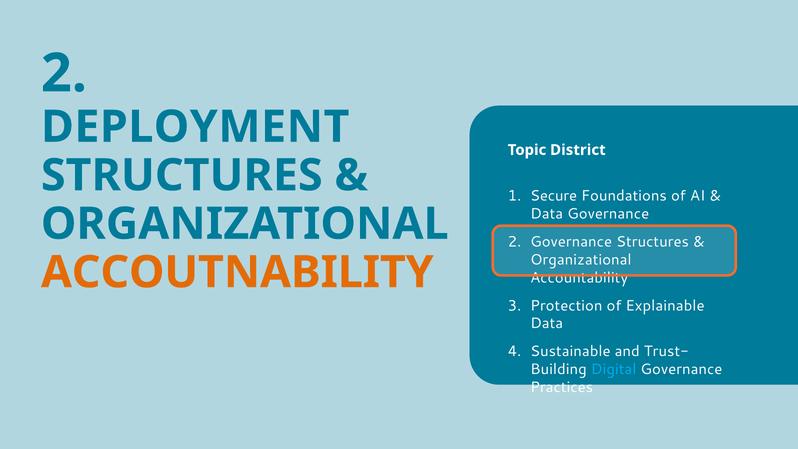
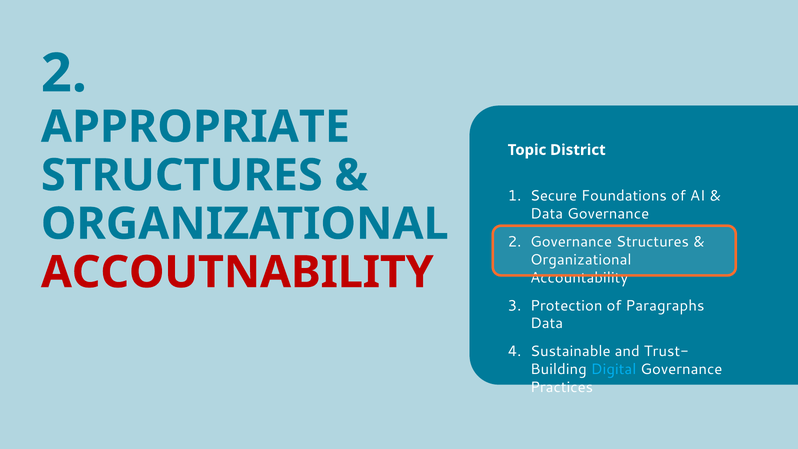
DEPLOYMENT: DEPLOYMENT -> APPROPRIATE (195, 127)
ACCOUTNABILITY colour: orange -> red (237, 272)
Explainable: Explainable -> Paragraphs (665, 305)
